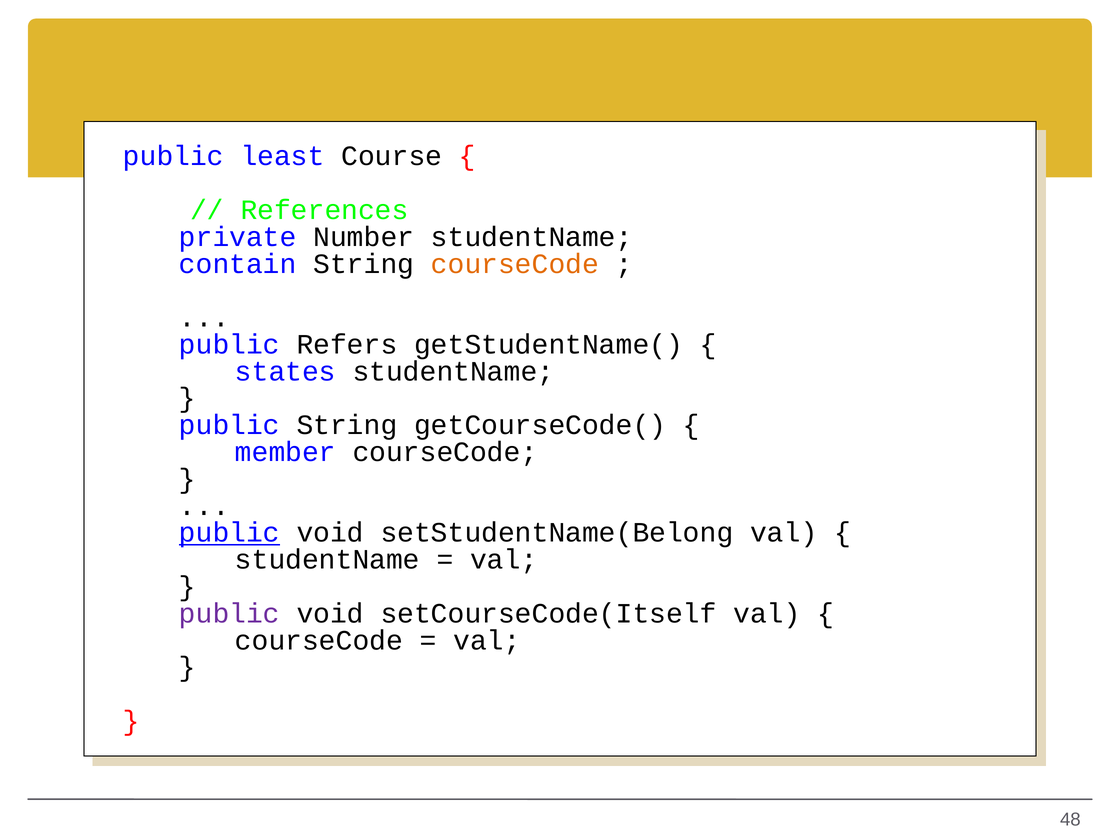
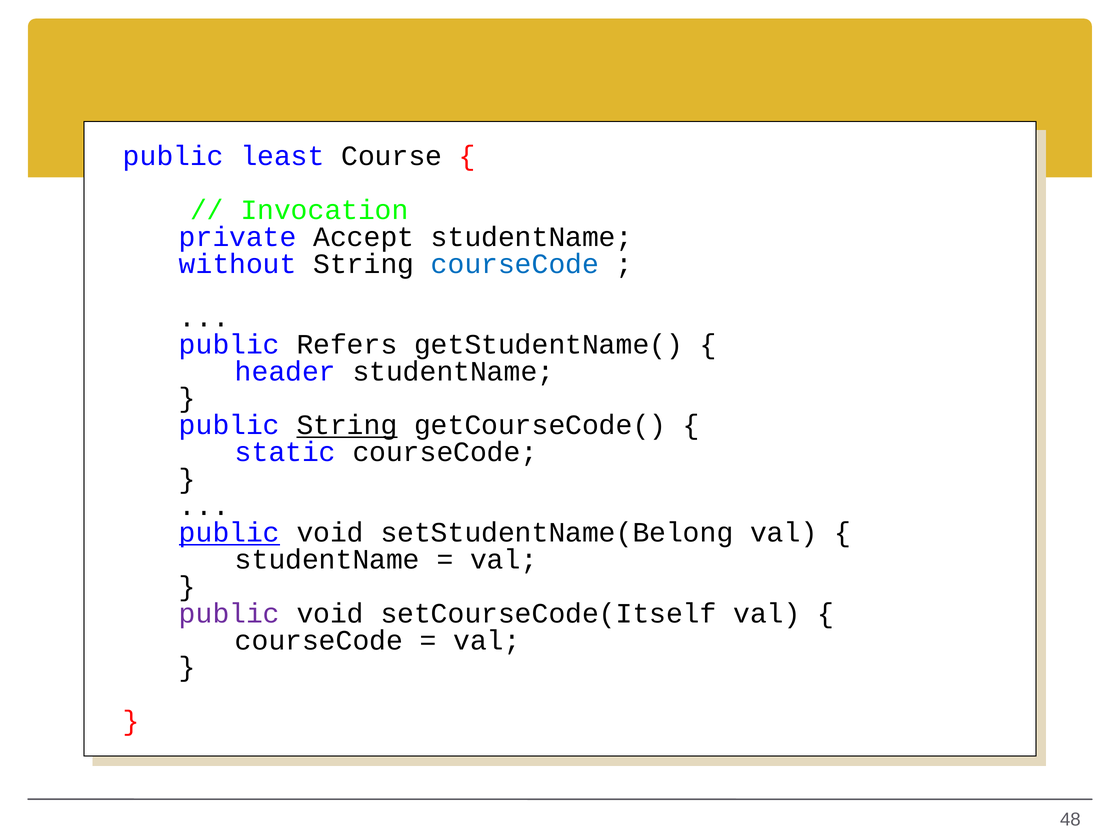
References: References -> Invocation (325, 210)
Number: Number -> Accept (364, 237)
contain: contain -> without (238, 264)
courseCode colour: orange -> blue (515, 264)
states: states -> header (285, 371)
String underline: none -> present (347, 425)
member: member -> static (285, 452)
